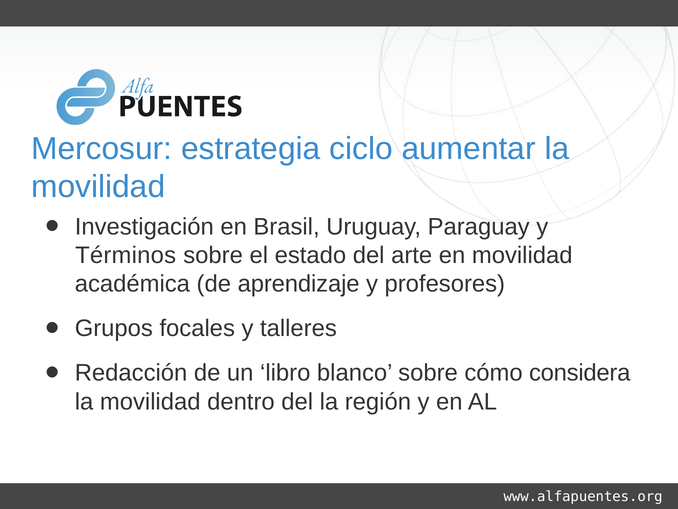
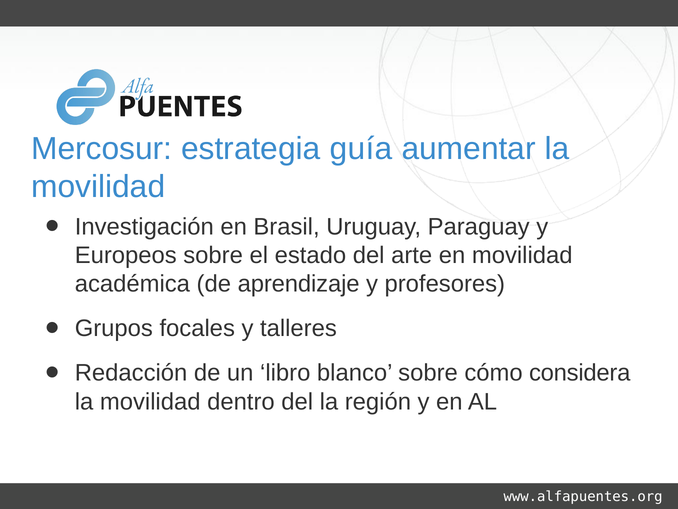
ciclo: ciclo -> guía (361, 149)
Términos: Términos -> Europeos (126, 255)
